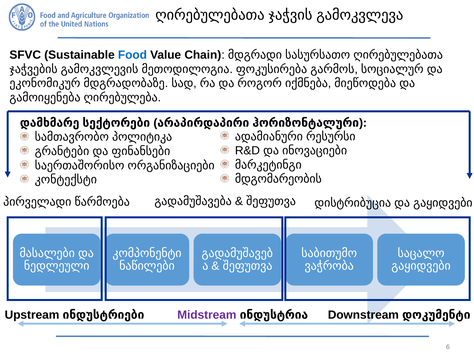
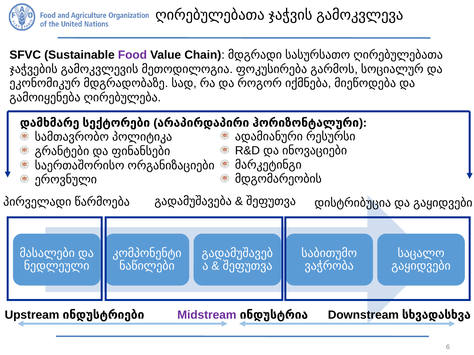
Food colour: blue -> purple (132, 55)
კონტექსტი: კონტექსტი -> ეროვნული (66, 180)
დოკუმენტი: დოკუმენტი -> სხვადასხვა (436, 315)
